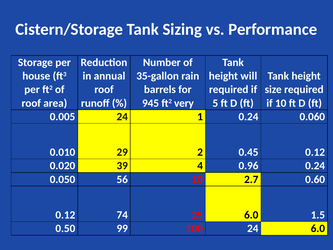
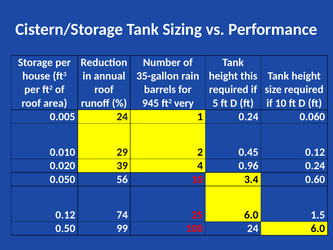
will: will -> this (249, 76)
2.7: 2.7 -> 3.4 (251, 179)
